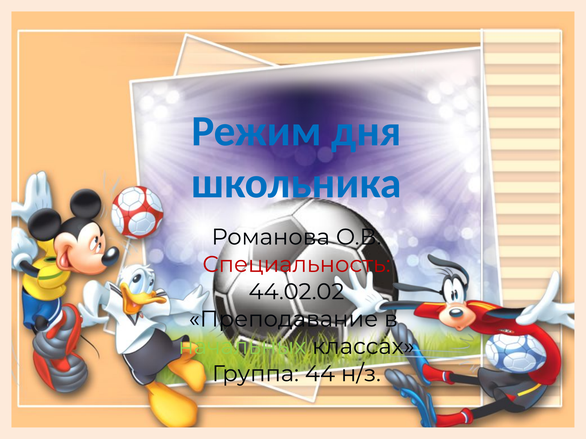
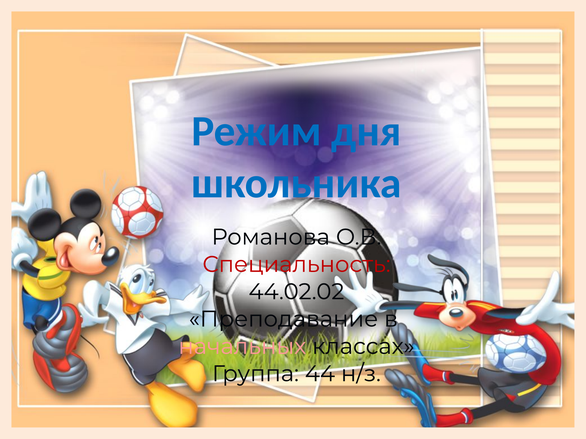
начальных colour: light green -> pink (242, 347)
